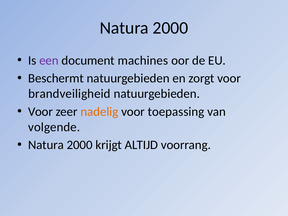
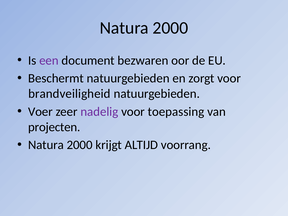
machines: machines -> bezwaren (143, 60)
Voor: Voor -> Voer (40, 112)
nadelig colour: orange -> purple (99, 112)
volgende: volgende -> projecten (54, 127)
